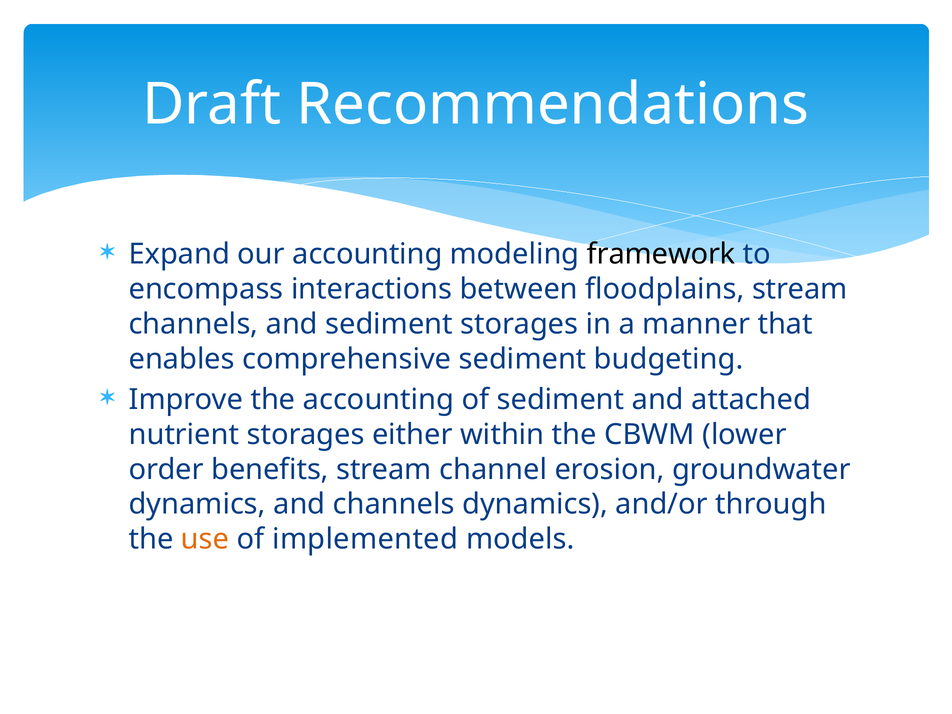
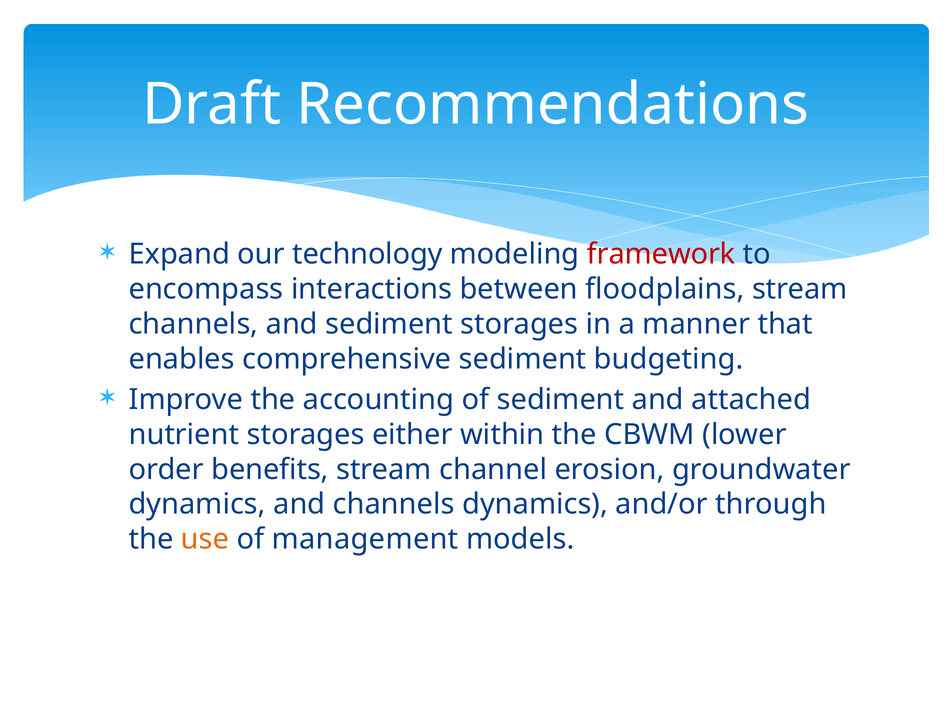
our accounting: accounting -> technology (367, 254)
framework colour: black -> red (661, 254)
implemented: implemented -> management (365, 539)
